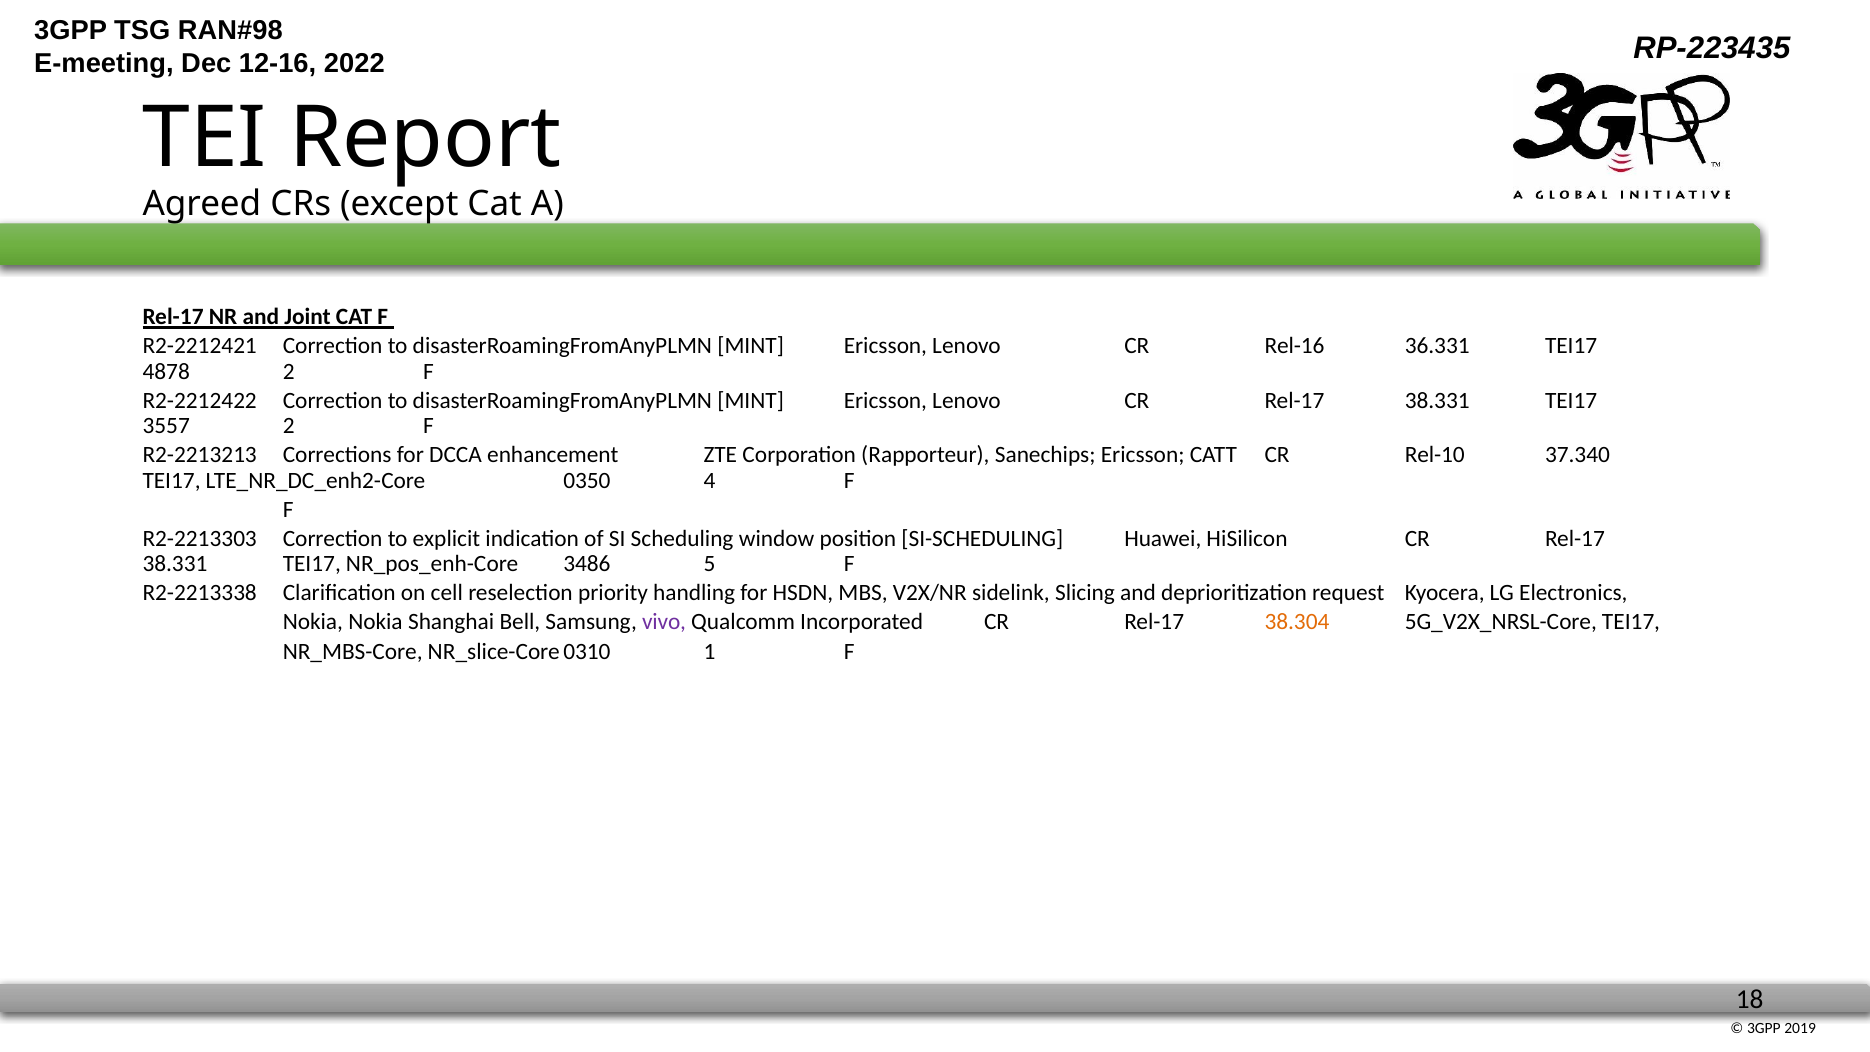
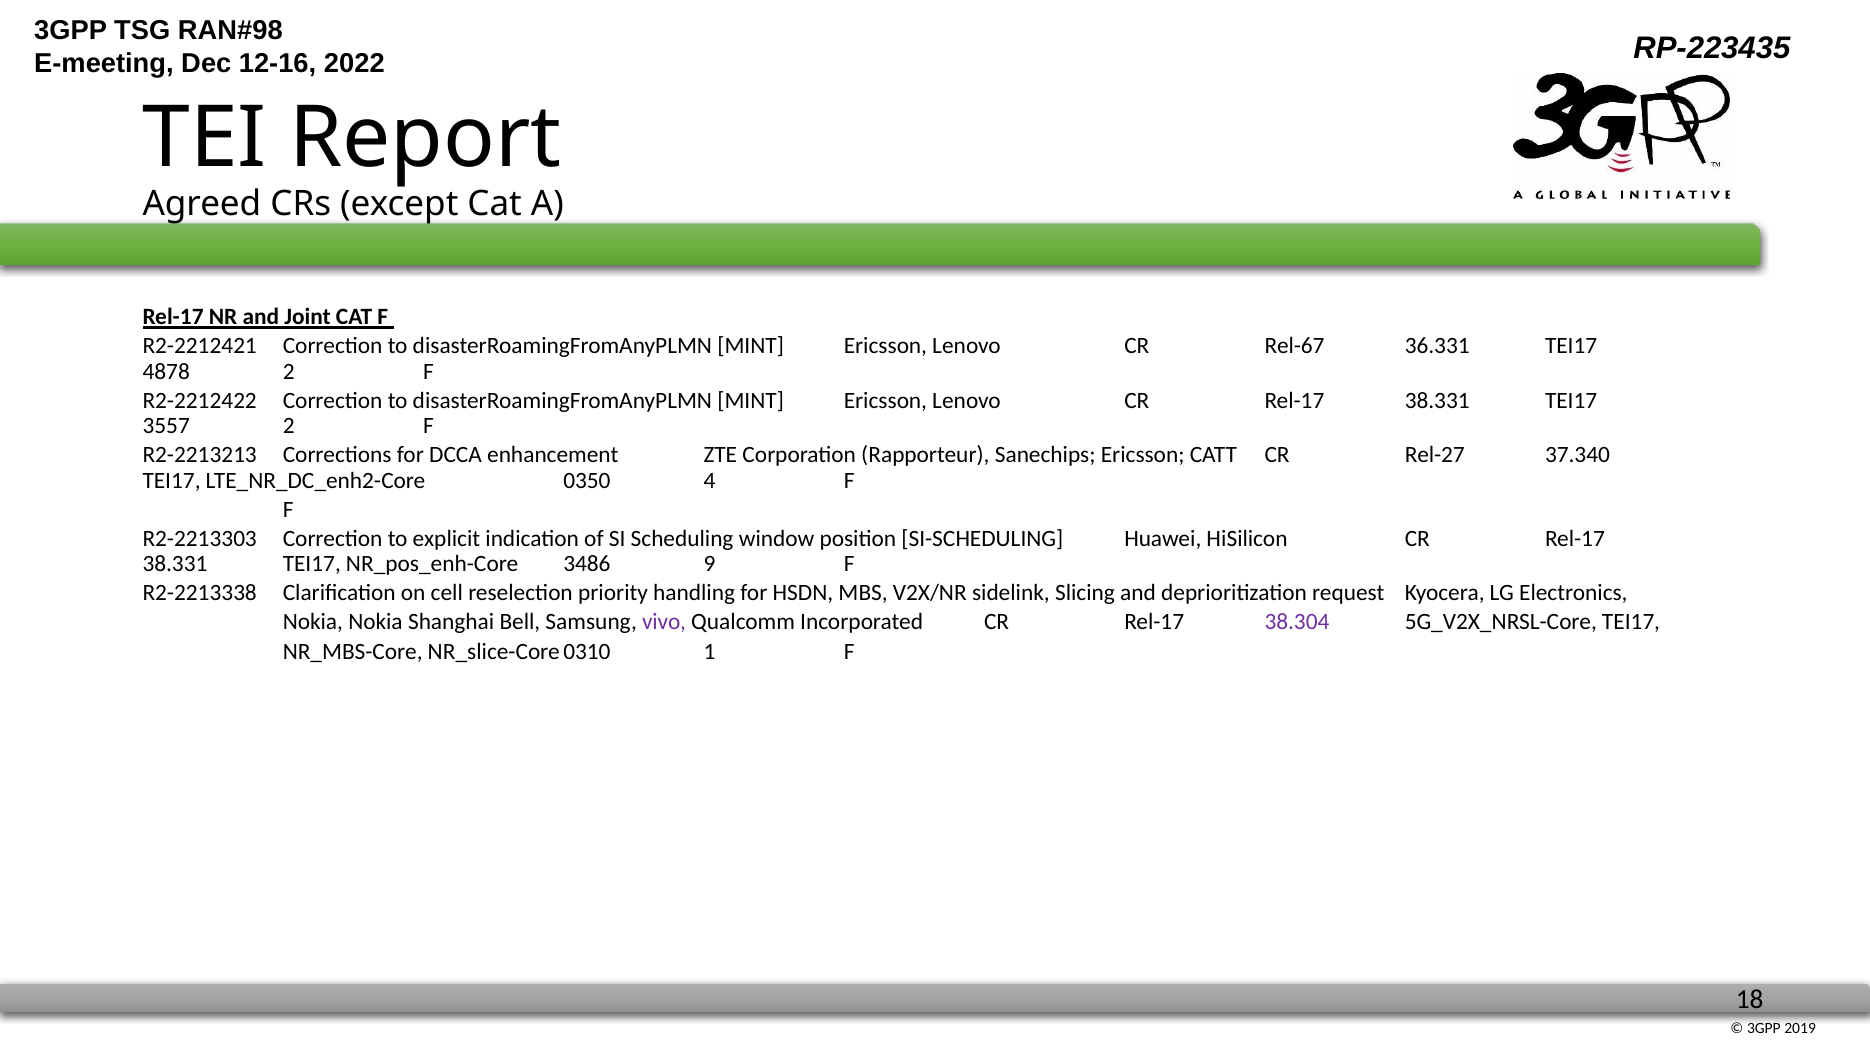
Rel-16: Rel-16 -> Rel-67 (1295, 346)
Rel-10: Rel-10 -> Rel-27 (1435, 455)
5: 5 -> 9 (709, 564)
38.304 colour: orange -> purple (1297, 622)
